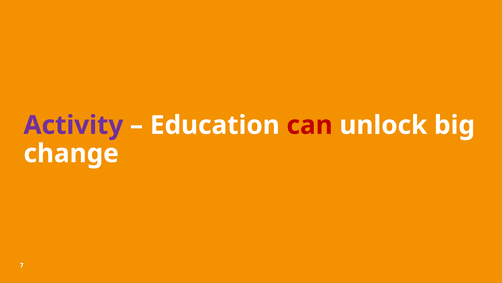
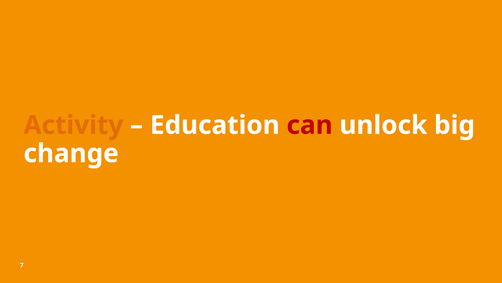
Activity colour: purple -> orange (73, 125)
